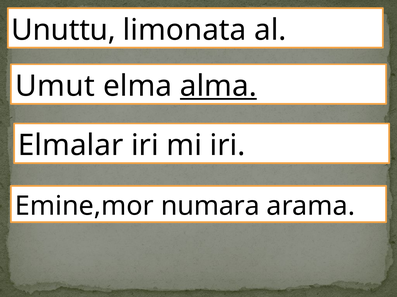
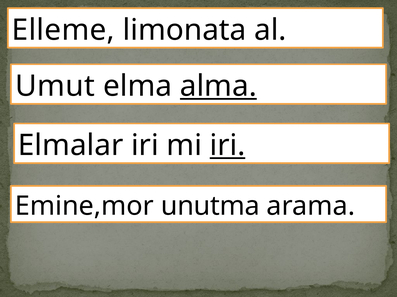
Unuttu: Unuttu -> Elleme (63, 30)
iri underline: none -> present (228, 146)
numara: numara -> unutma (210, 206)
